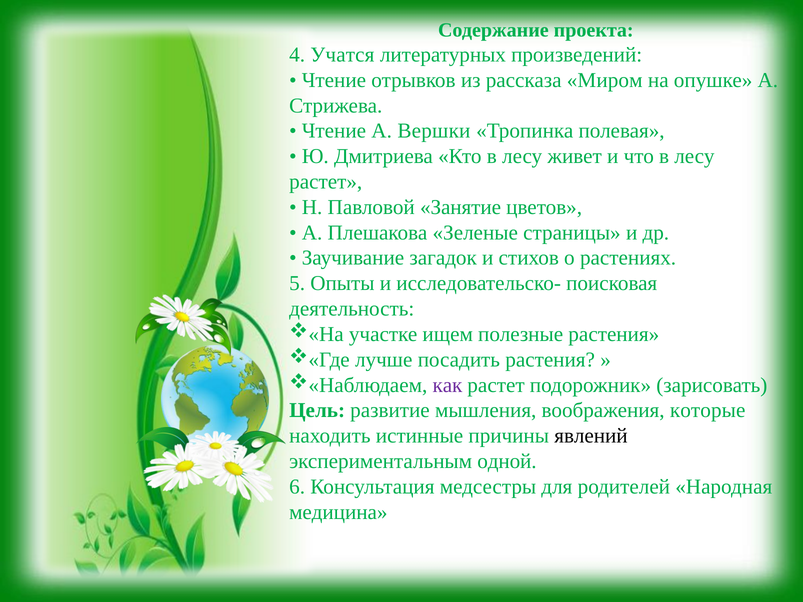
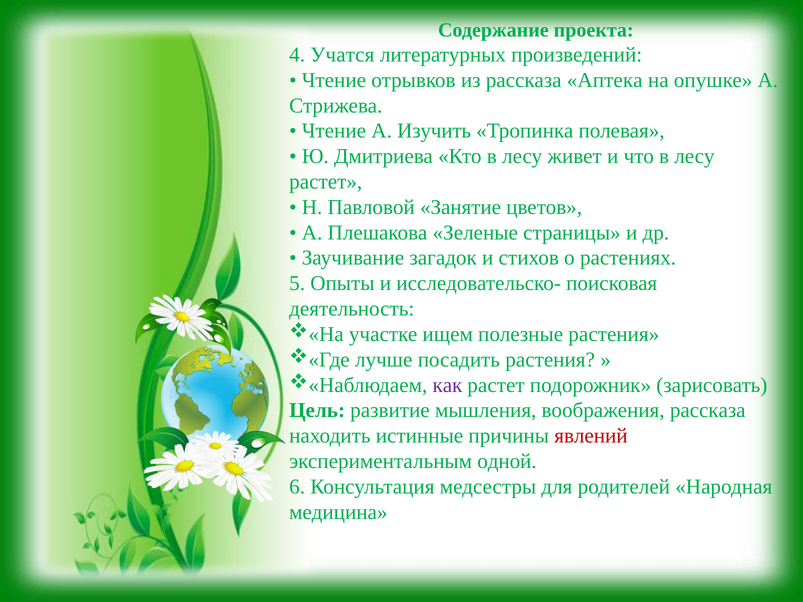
Миром: Миром -> Аптека (605, 80)
Вершки: Вершки -> Изучить (434, 131)
воображения которые: которые -> рассказа (708, 411)
явлений colour: black -> red (591, 436)
